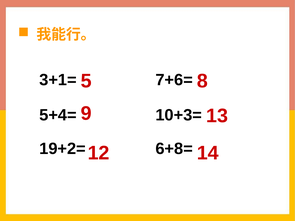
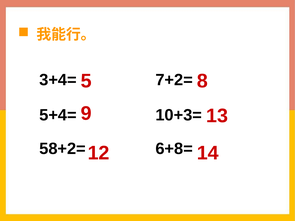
3+1=: 3+1= -> 3+4= (58, 80)
7+6=: 7+6= -> 7+2= (174, 80)
19+2=: 19+2= -> 58+2= (63, 149)
